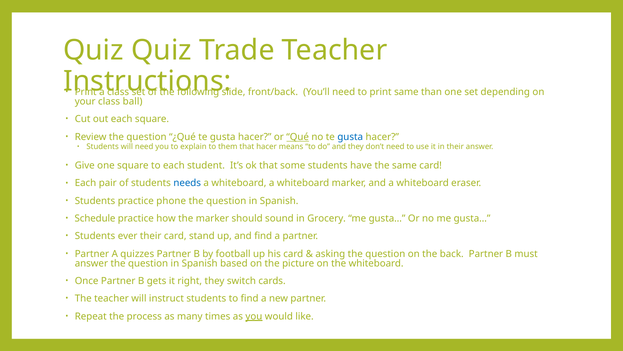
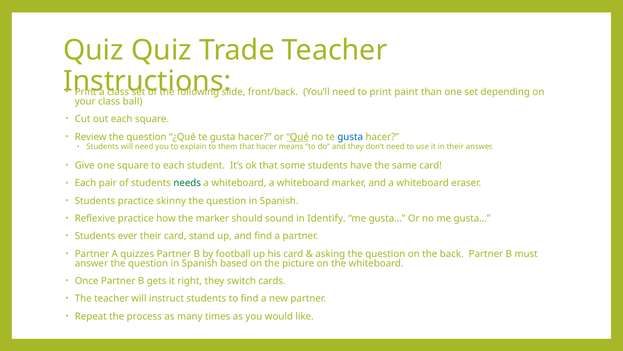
print same: same -> paint (406, 92)
needs colour: blue -> green (187, 183)
phone: phone -> skinny (171, 201)
Schedule: Schedule -> Reflexive (95, 218)
Grocery: Grocery -> Identify (326, 218)
you underline: present -> none (254, 316)
